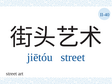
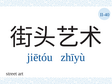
jiētóu street: street -> zhīyù (73, 57)
